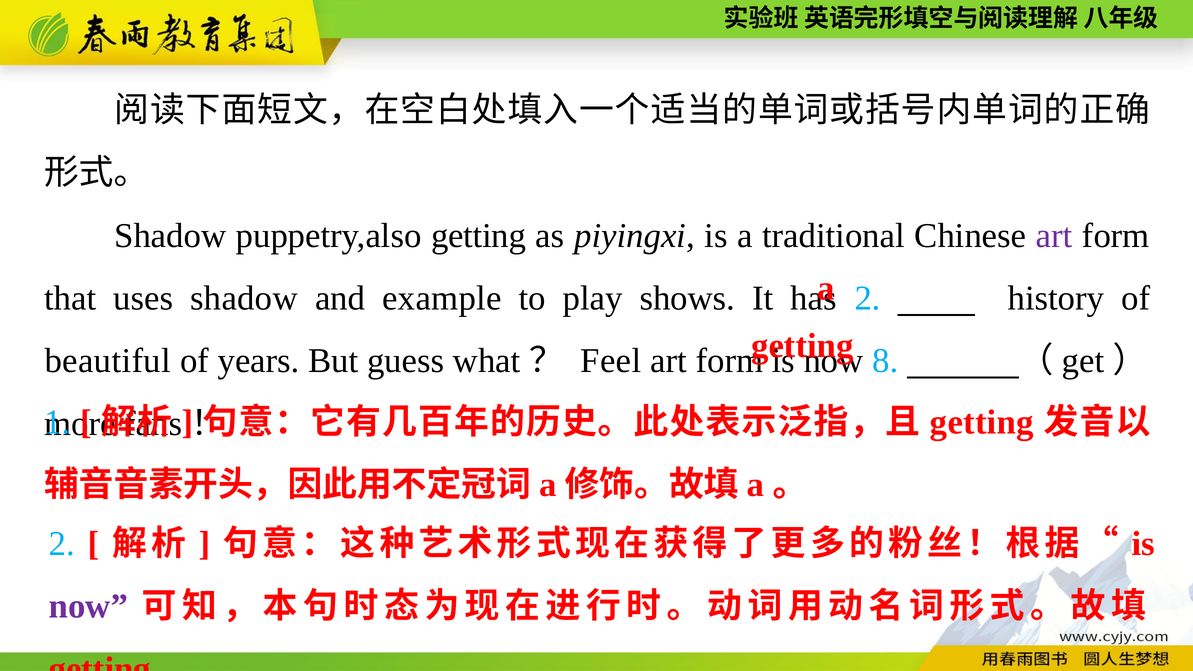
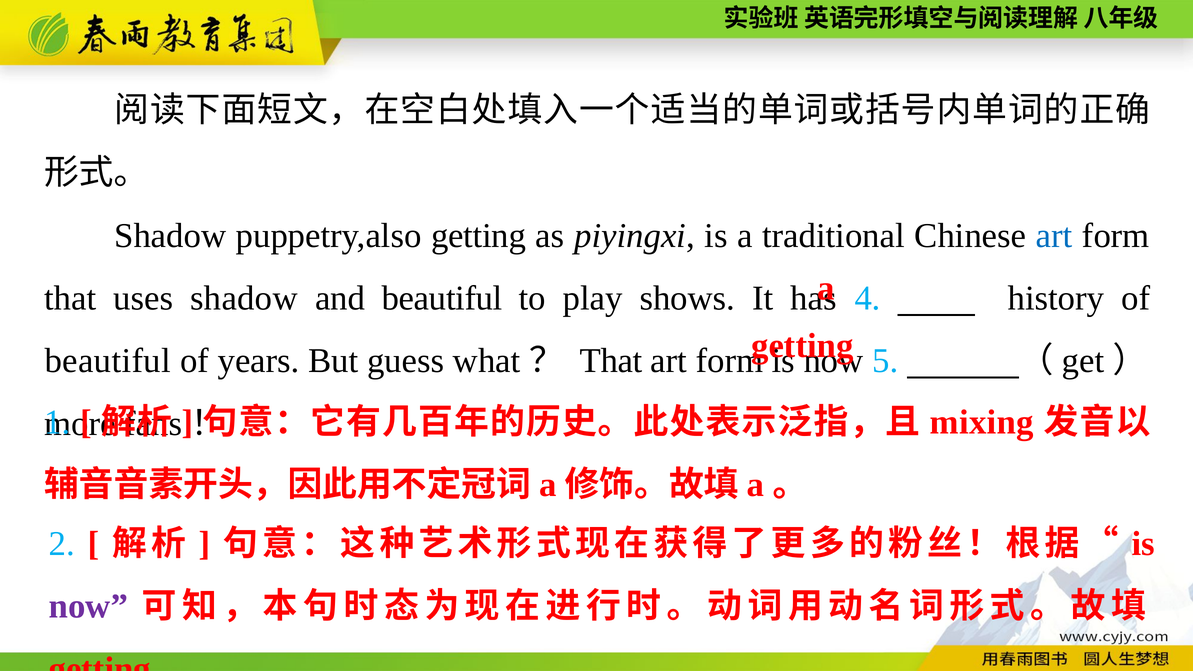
art colour: purple -> blue (1054, 236)
and example: example -> beautiful (442, 298)
2: 2 -> 4 (868, 298)
Feel: Feel -> That (611, 361)
8: 8 -> 5 (885, 361)
getting: getting -> mixing (982, 422)
